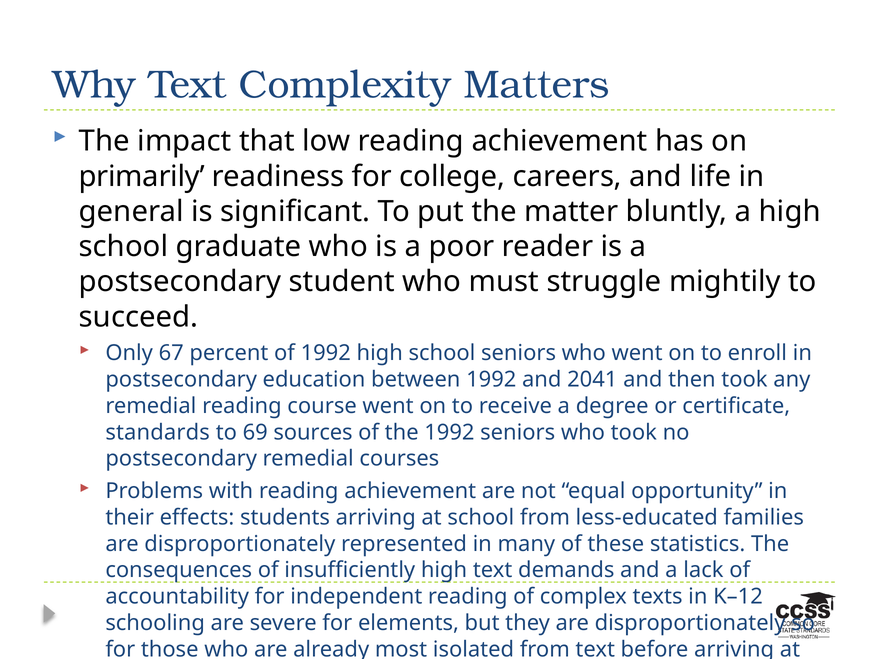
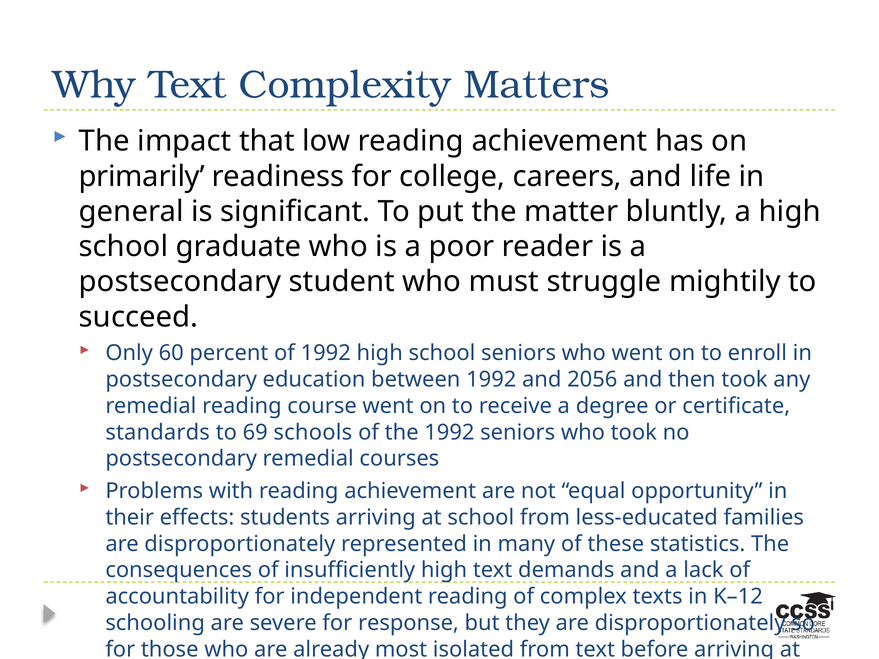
67: 67 -> 60 (171, 353)
2041: 2041 -> 2056 (592, 380)
sources: sources -> schools (313, 432)
elements: elements -> response (408, 623)
